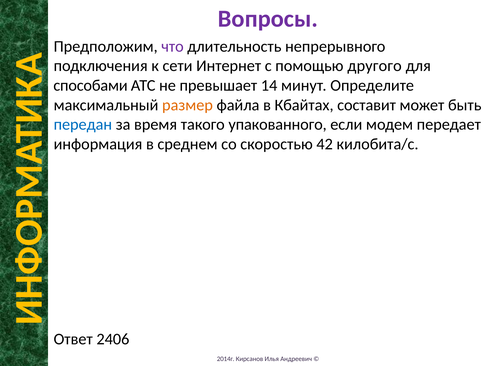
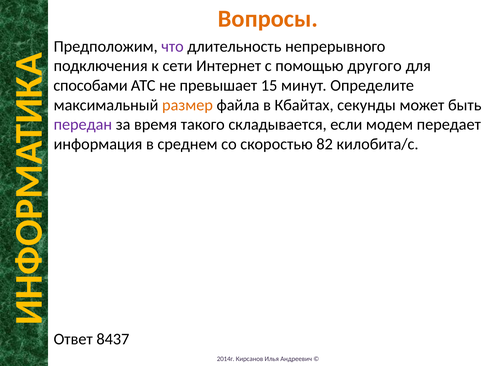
Вопросы colour: purple -> orange (268, 19)
14: 14 -> 15 (269, 85)
составит: составит -> секунды (367, 105)
передан colour: blue -> purple (83, 124)
упакованного: упакованного -> складывается (278, 124)
42: 42 -> 82 (325, 144)
2406: 2406 -> 8437 (113, 339)
